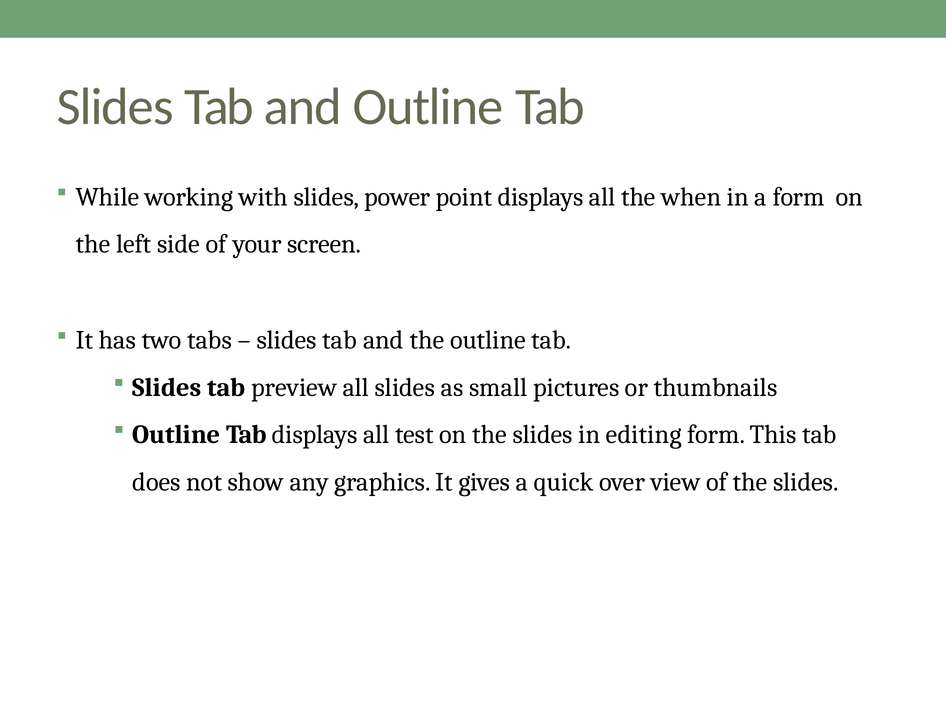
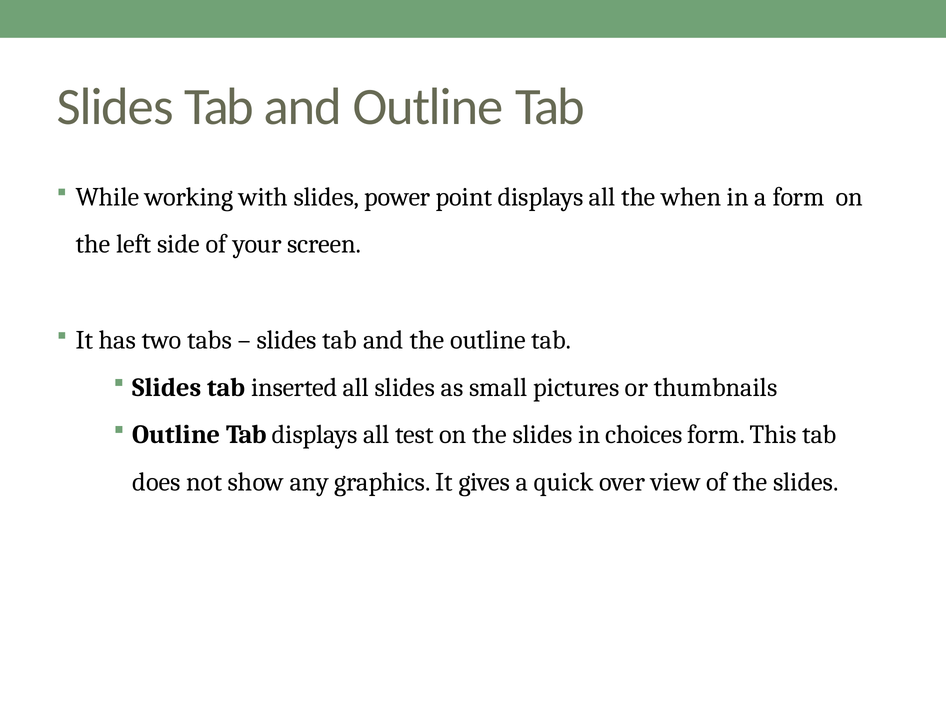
preview: preview -> inserted (294, 388)
editing: editing -> choices (644, 435)
